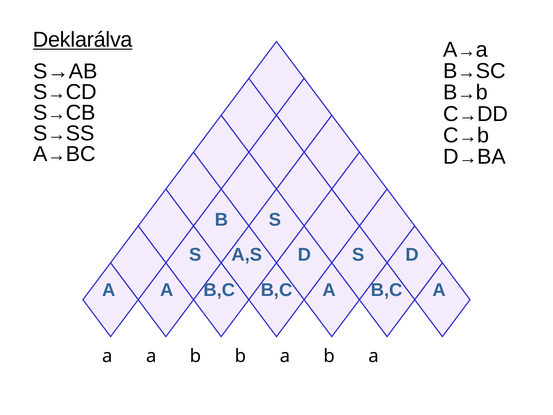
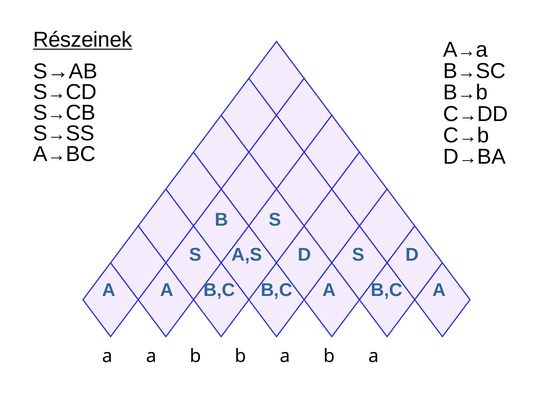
Deklarálva: Deklarálva -> Részeinek (83, 40)
